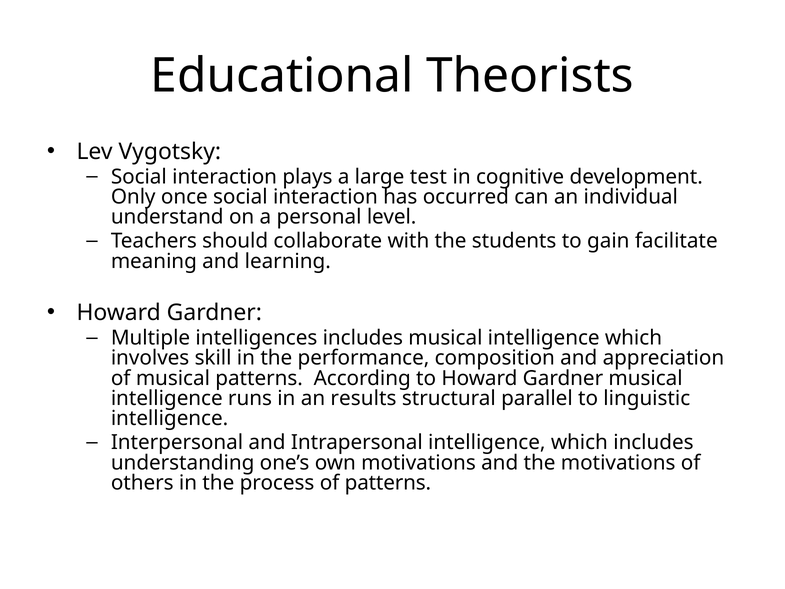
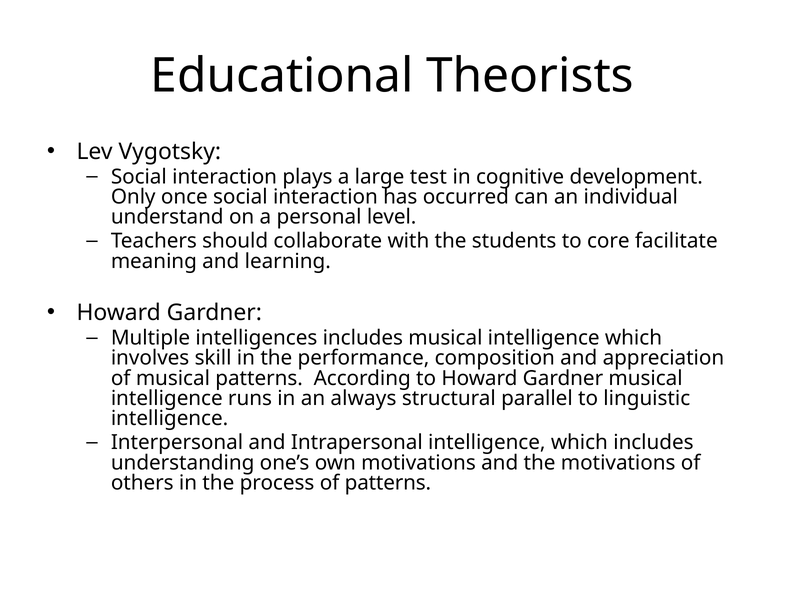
gain: gain -> core (608, 241)
results: results -> always (363, 398)
